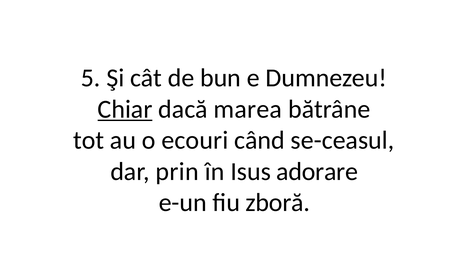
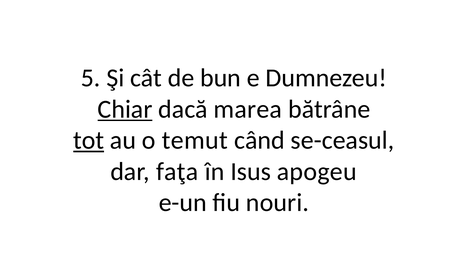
tot underline: none -> present (89, 140)
ecouri: ecouri -> temut (195, 140)
prin: prin -> faţa (177, 172)
adorare: adorare -> apogeu (317, 172)
zboră: zboră -> nouri (278, 203)
